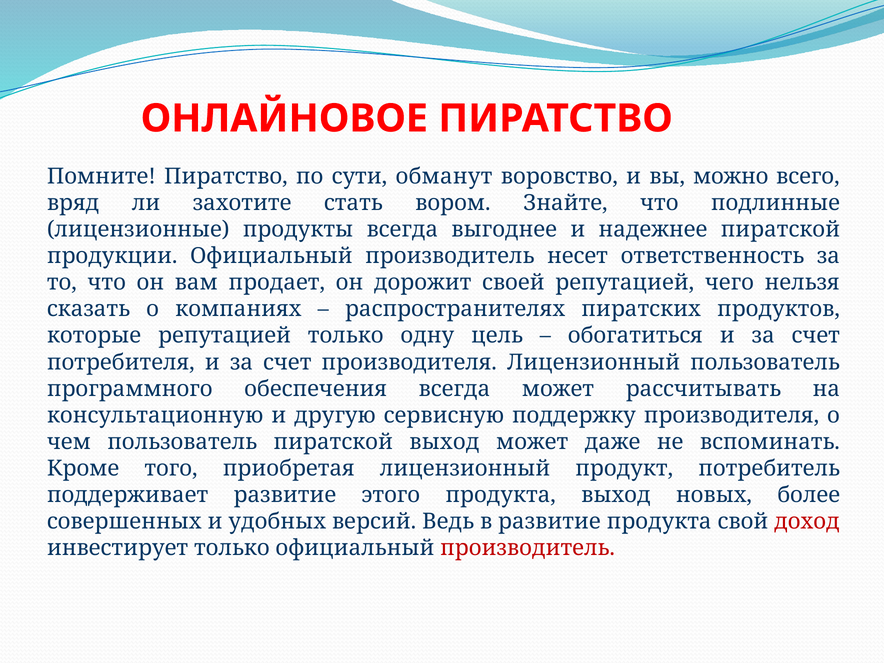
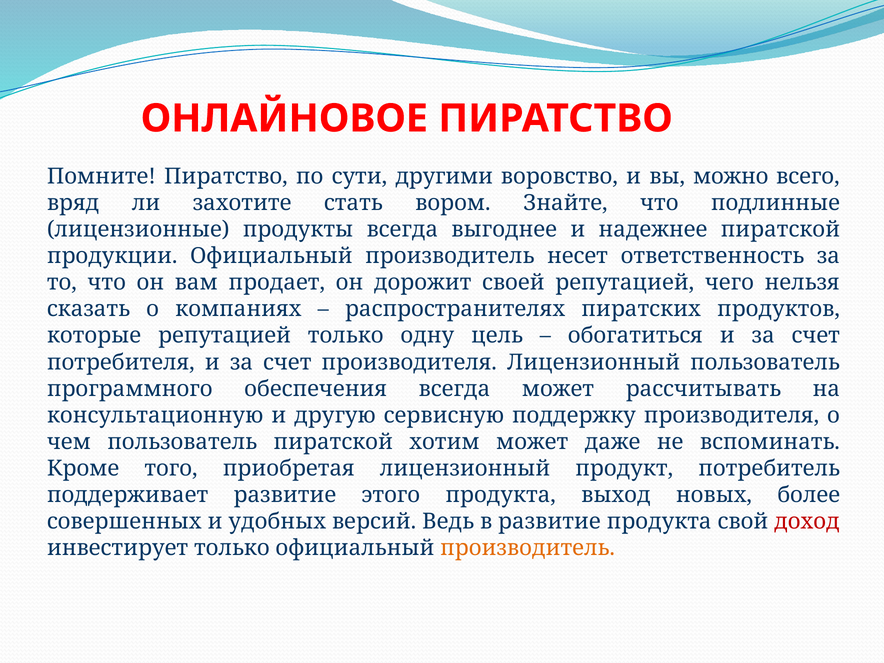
обманут: обманут -> другими (444, 177)
пиратской выход: выход -> хотим (444, 442)
производитель colour: red -> orange (528, 548)
